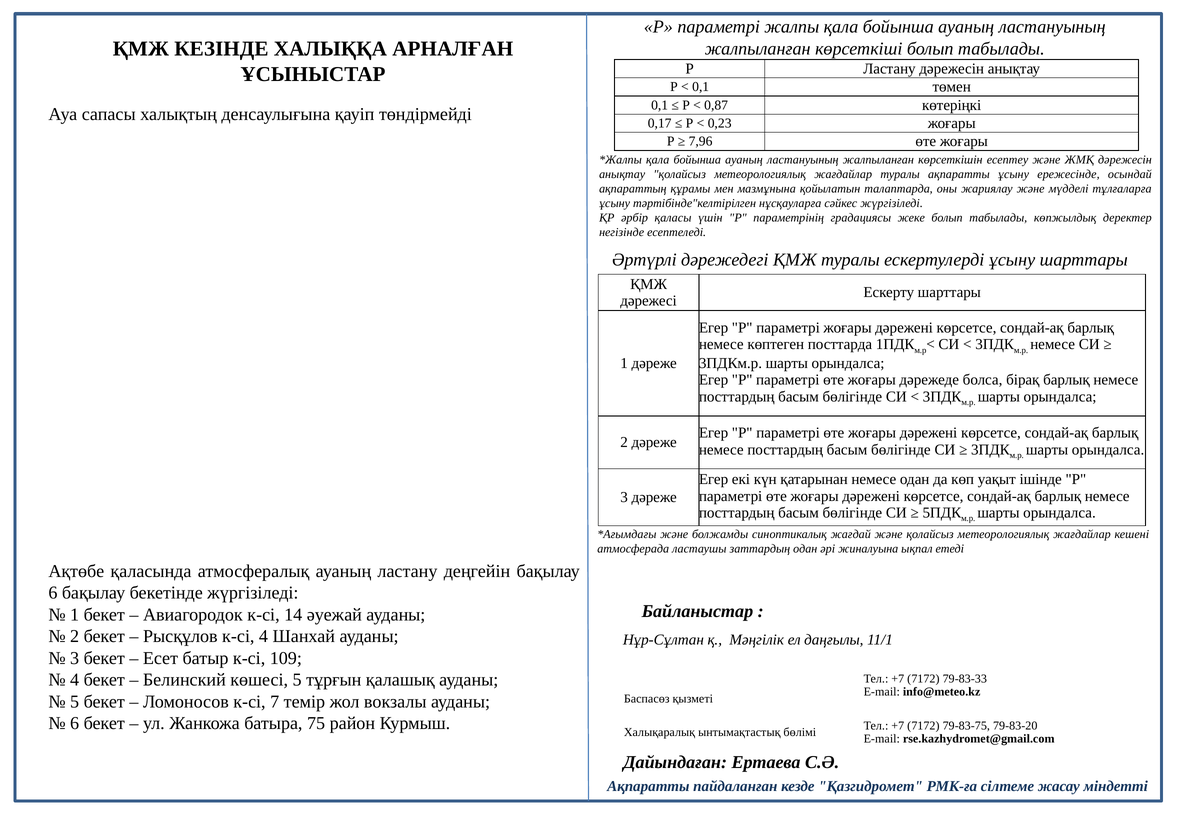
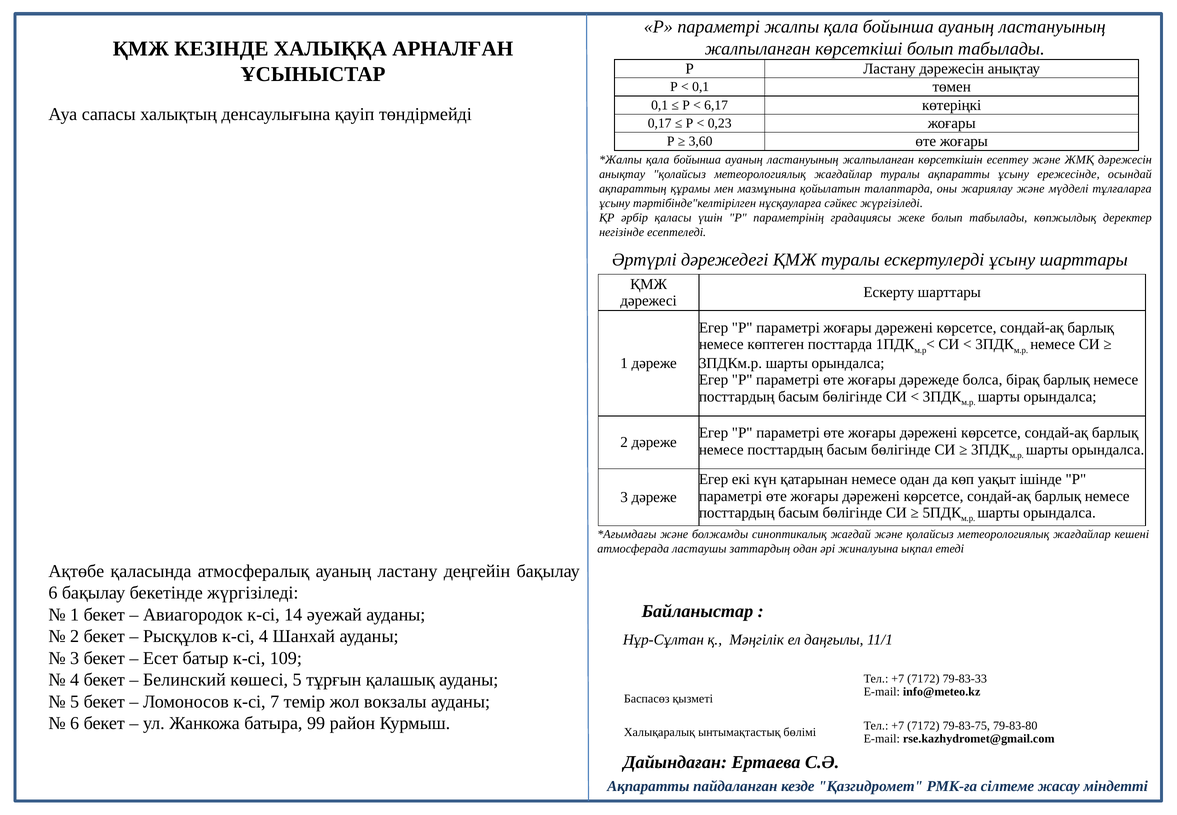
0,87: 0,87 -> 6,17 (716, 105)
7,96: 7,96 -> 3,60 (701, 141)
75: 75 -> 99 (316, 723)
79-83-20: 79-83-20 -> 79-83-80 (1015, 725)
